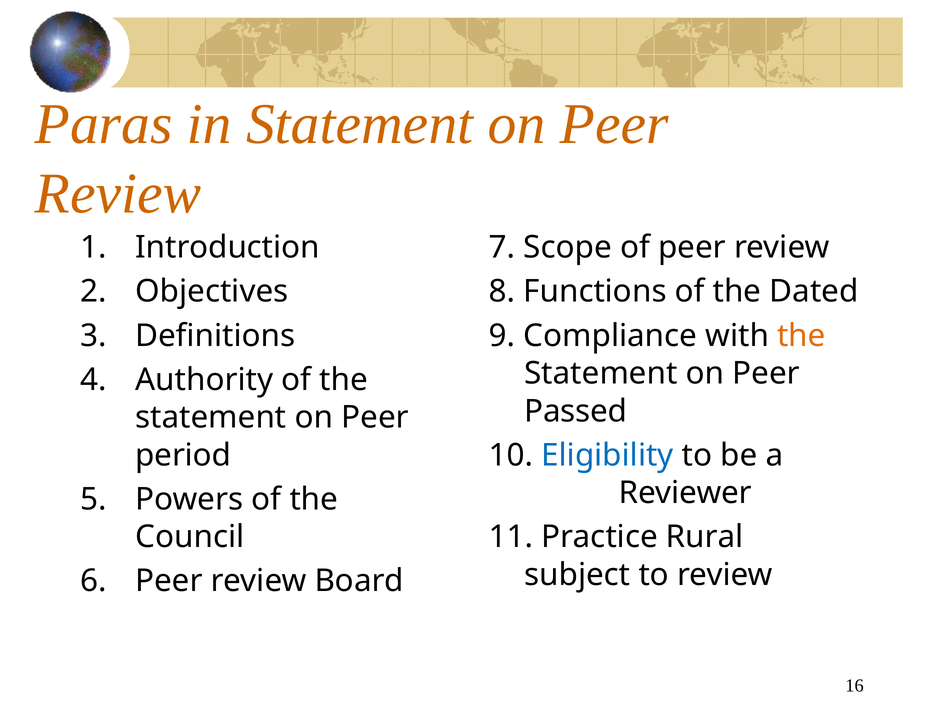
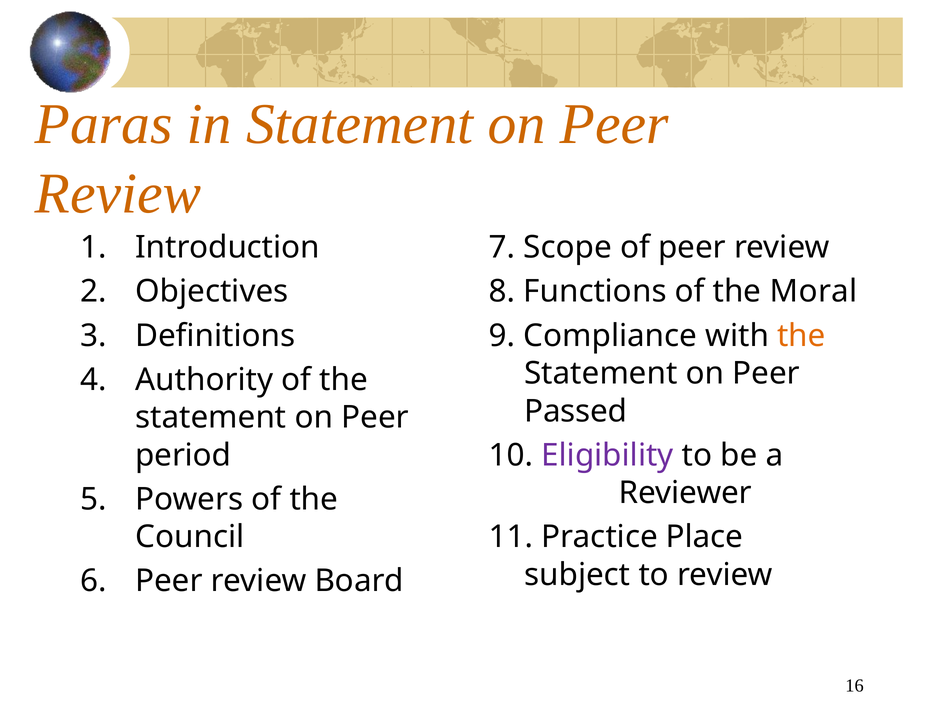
Dated: Dated -> Moral (814, 292)
Eligibility colour: blue -> purple (607, 455)
Rural: Rural -> Place (705, 537)
